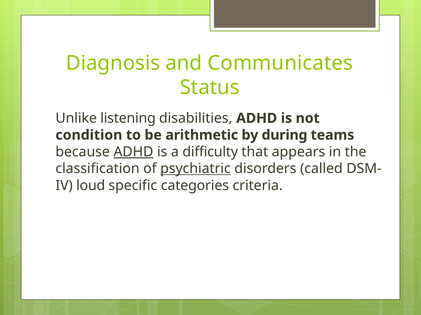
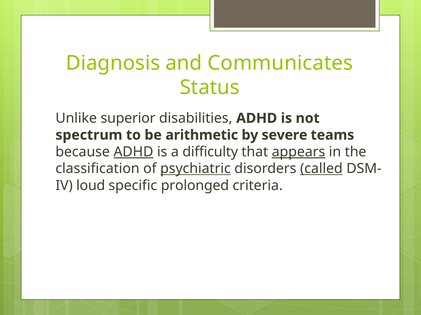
listening: listening -> superior (128, 119)
condition: condition -> spectrum (89, 135)
during: during -> severe (285, 135)
appears underline: none -> present (299, 152)
called underline: none -> present (321, 169)
categories: categories -> prolonged (195, 186)
